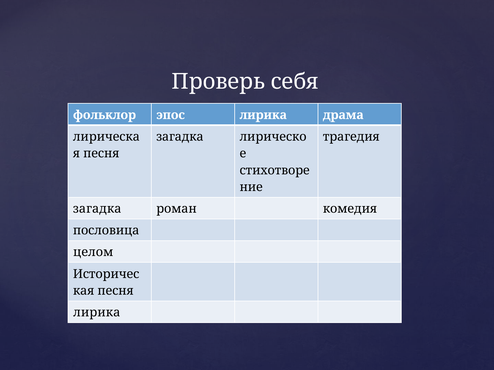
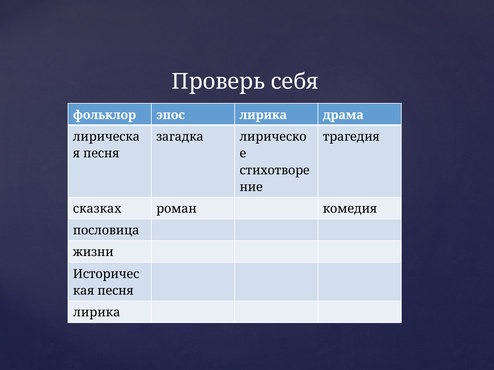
загадка: загадка -> сказках (97, 209)
целом: целом -> жизни (93, 253)
